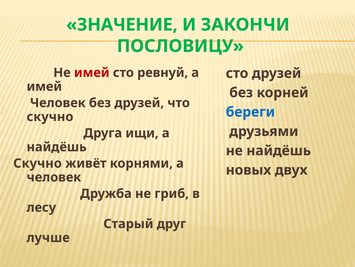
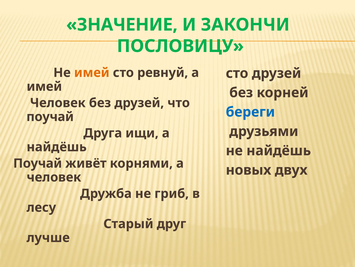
имей colour: red -> orange (92, 72)
скучно: скучно -> поучай (50, 116)
Скучно: Скучно -> Поучай (38, 163)
